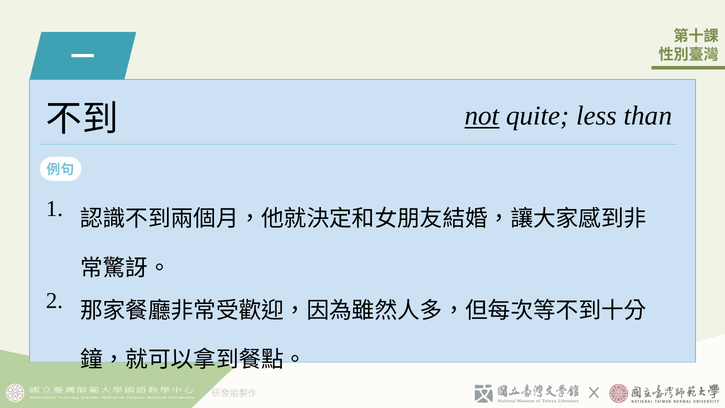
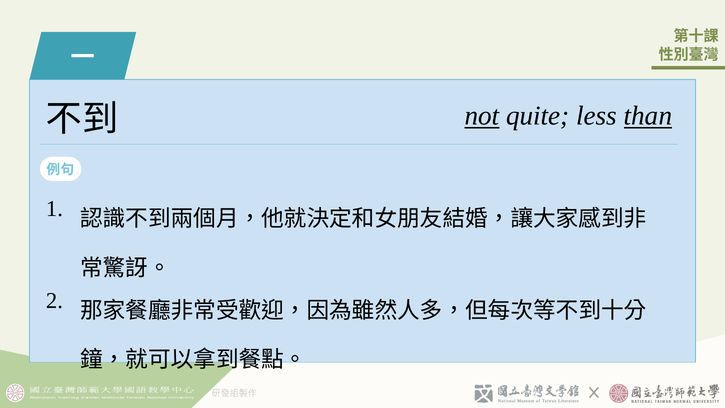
than underline: none -> present (648, 116)
